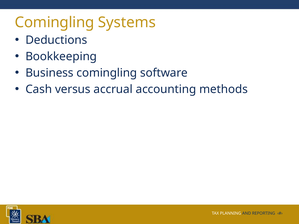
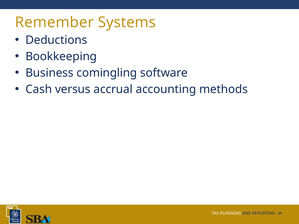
Comingling: Comingling -> Remember (54, 22)
